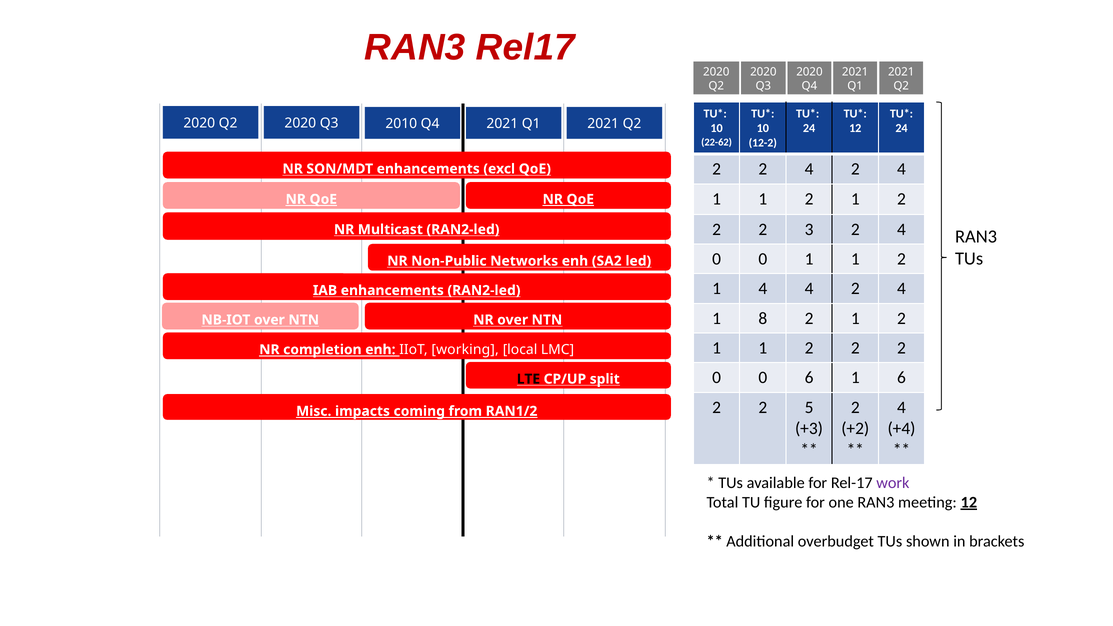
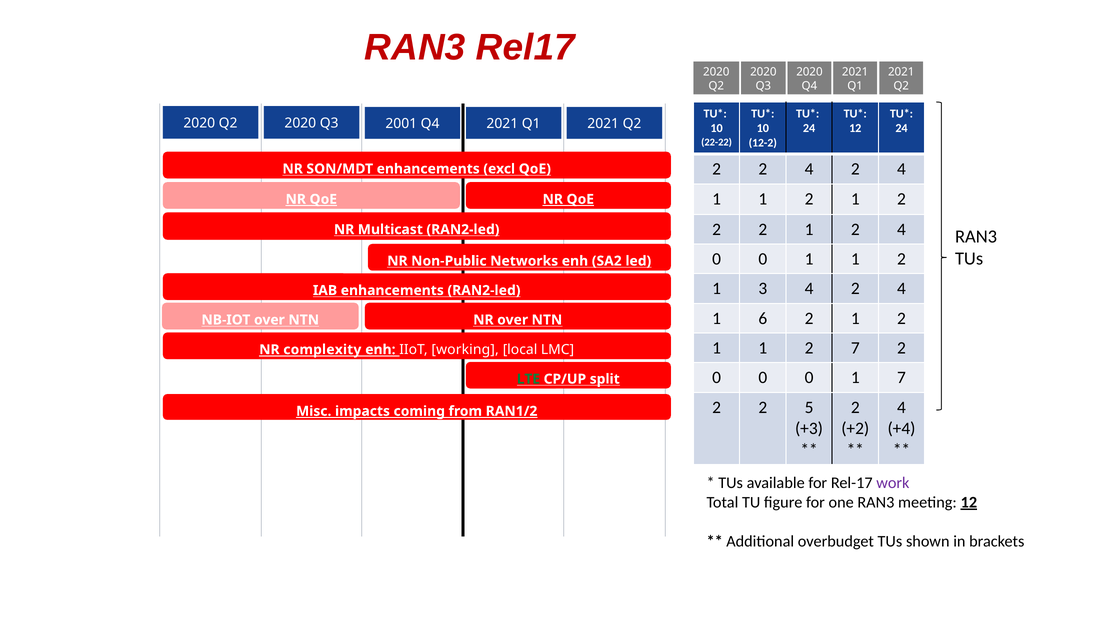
2010: 2010 -> 2001 (401, 124)
22-62: 22-62 -> 22-22 (717, 142)
2 2 3: 3 -> 1 (809, 229)
1 4: 4 -> 3 (763, 289)
8: 8 -> 6 (763, 318)
1 1 2 2: 2 -> 7 (855, 348)
completion: completion -> complexity (322, 350)
0 0 6: 6 -> 0 (809, 378)
1 6: 6 -> 7 (902, 378)
LTE colour: black -> green (528, 379)
